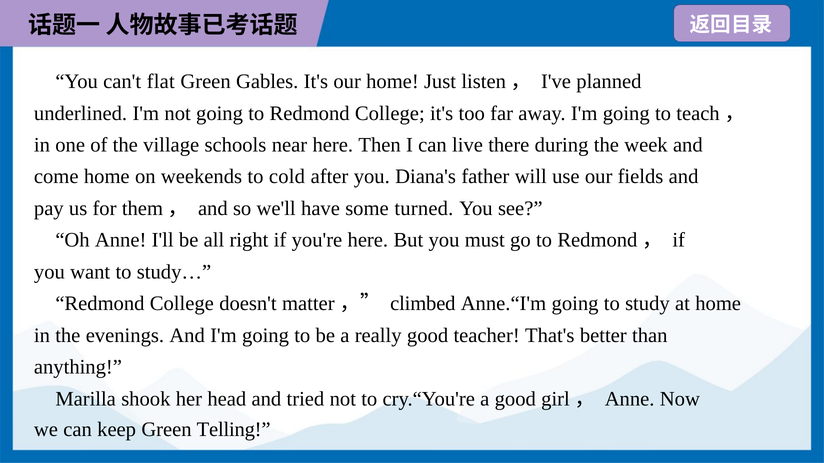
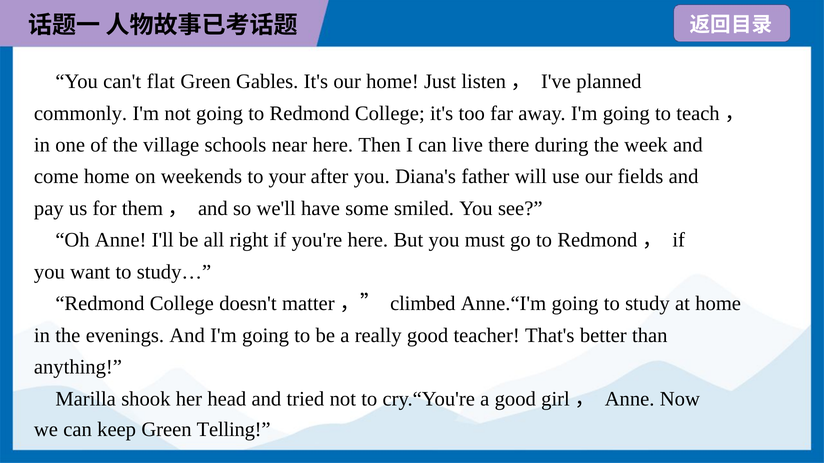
underlined: underlined -> commonly (81, 113)
cold: cold -> your (287, 177)
turned: turned -> smiled (424, 209)
